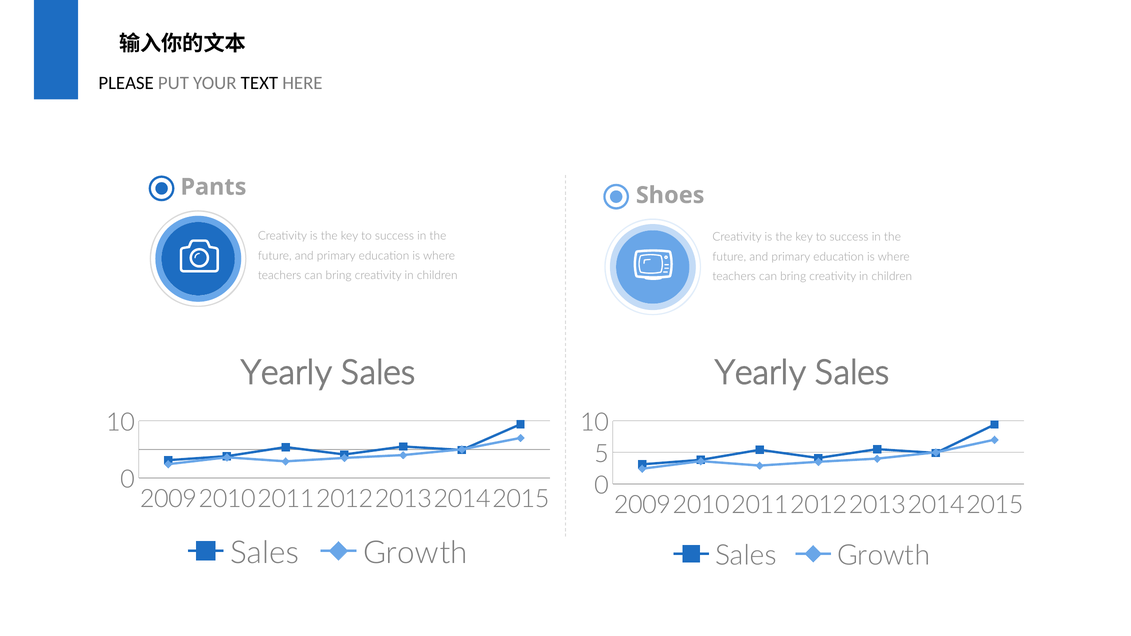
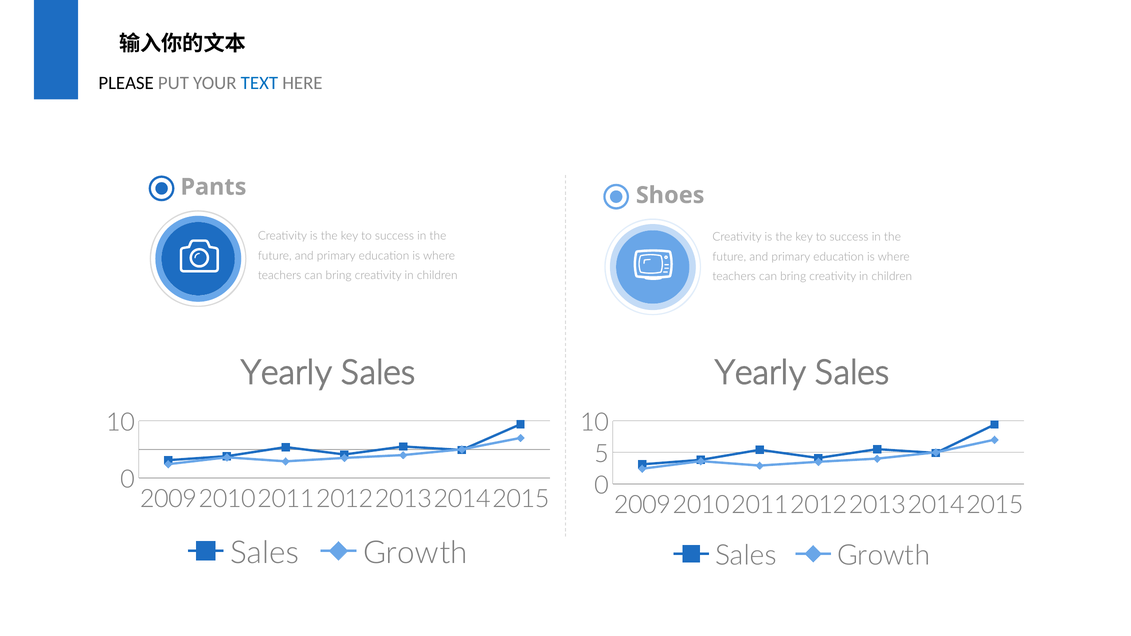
TEXT colour: black -> blue (259, 83)
